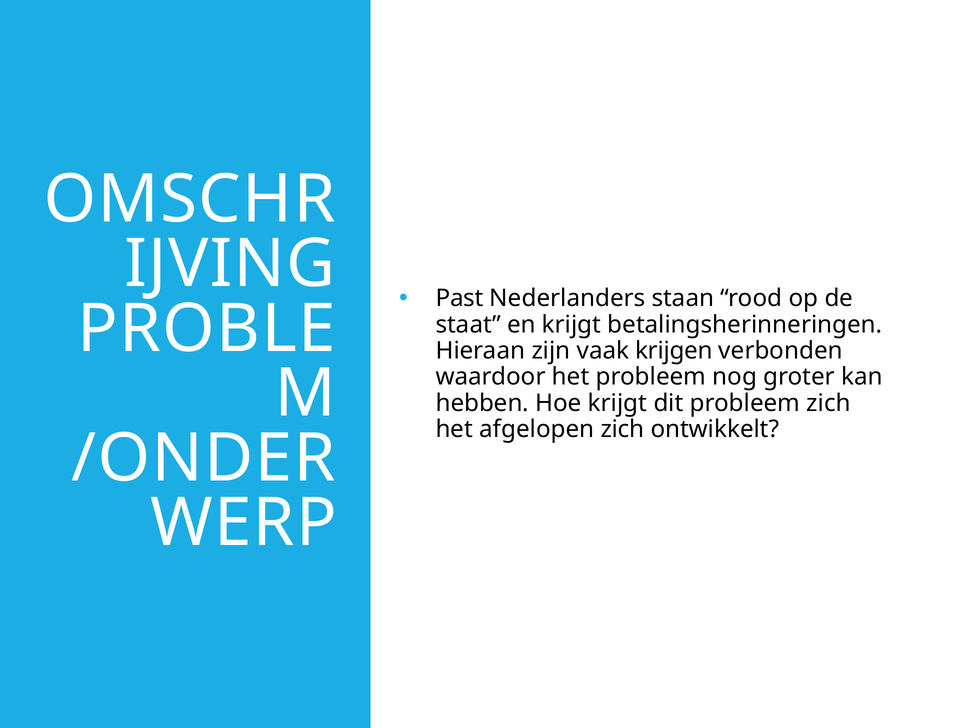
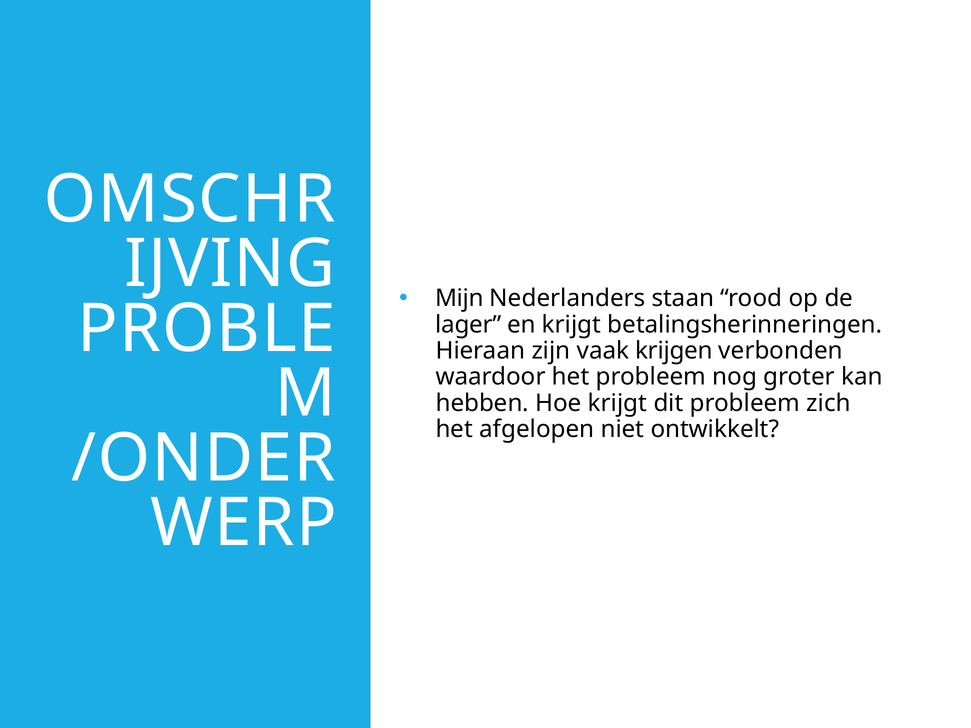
Past: Past -> Mijn (460, 298)
staat: staat -> lager (468, 325)
afgelopen zich: zich -> niet (622, 430)
